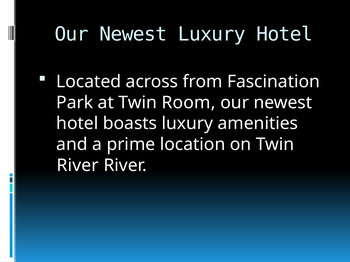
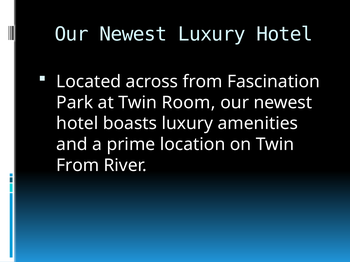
River: River -> From (78, 166)
